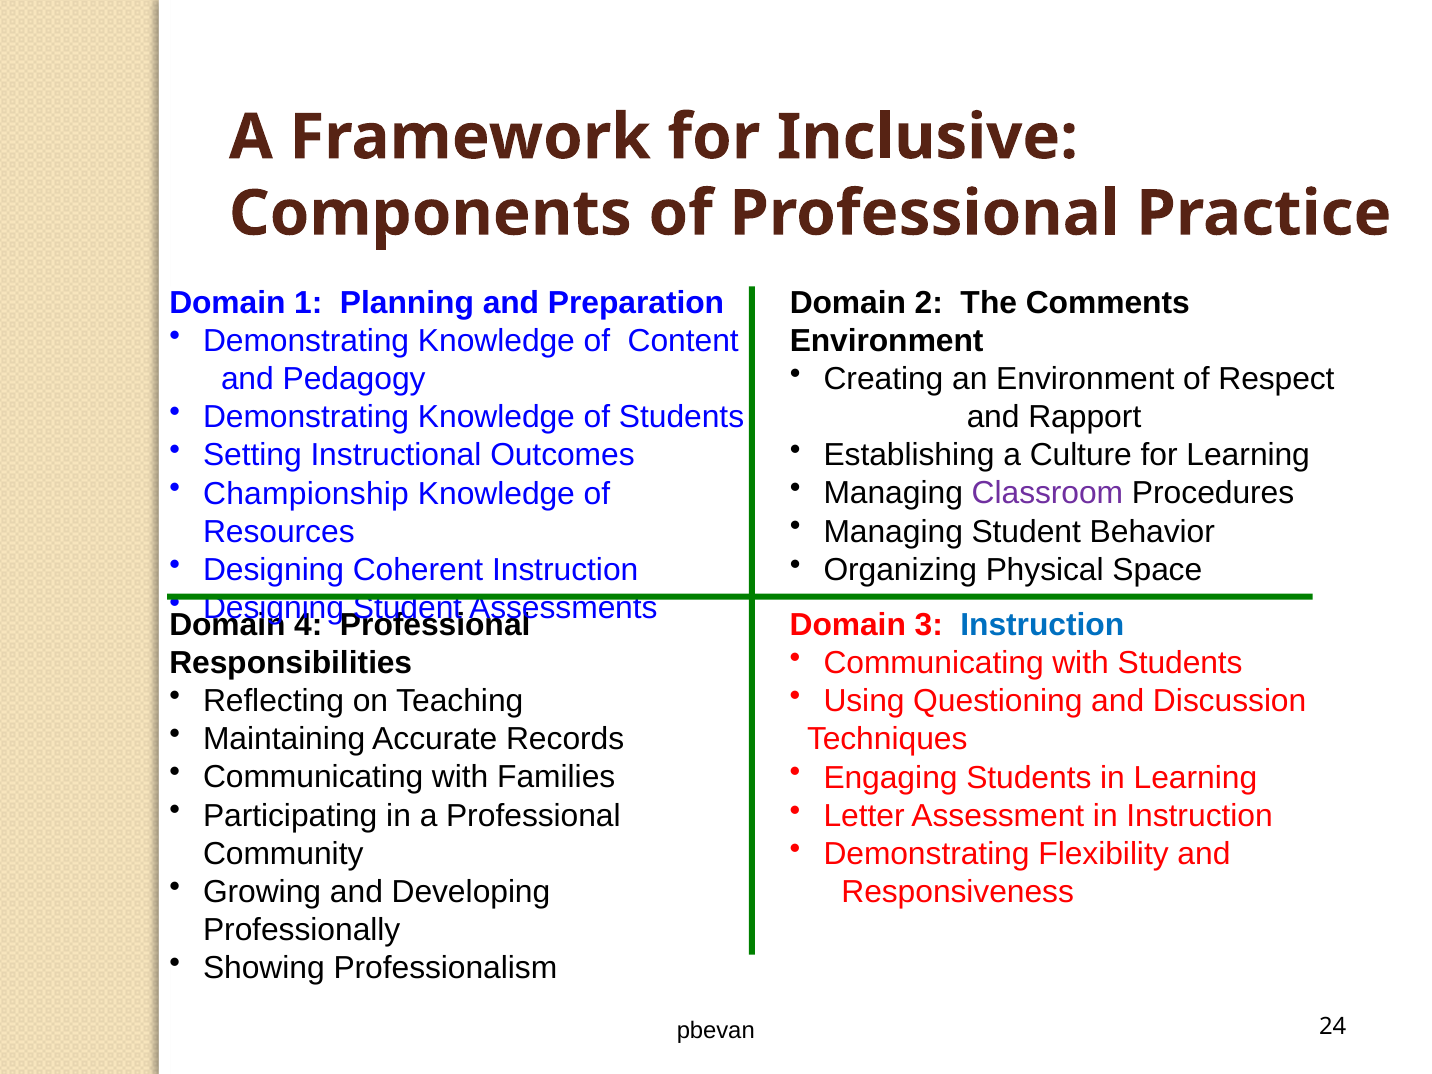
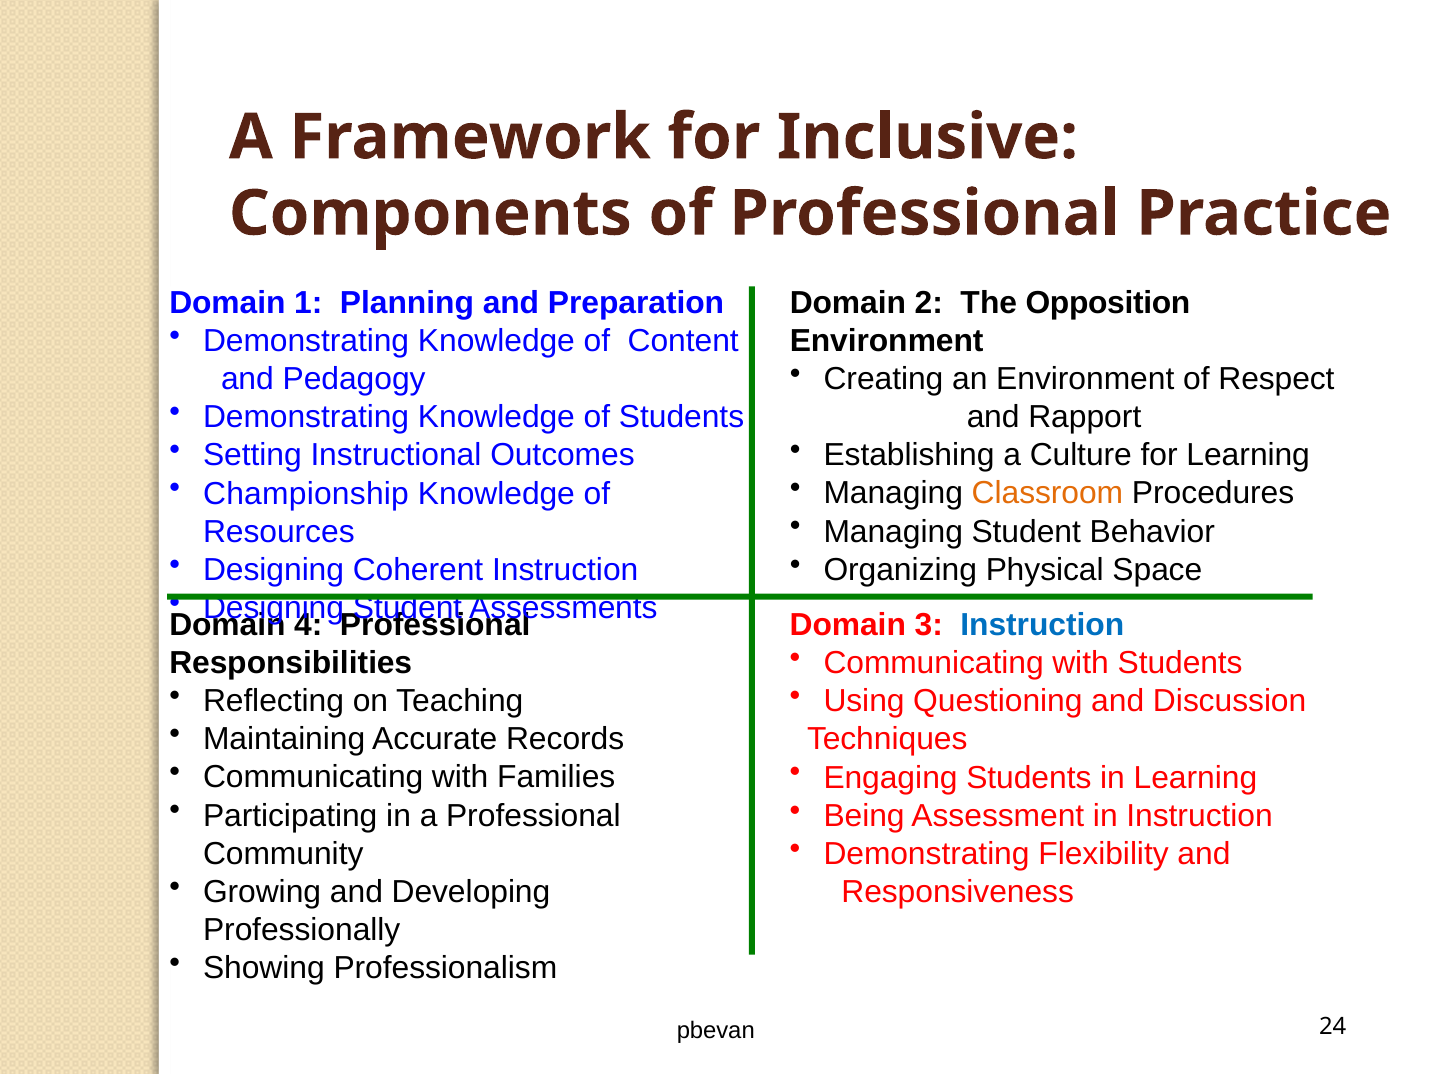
Comments: Comments -> Opposition (1108, 303)
Classroom colour: purple -> orange (1047, 493)
Letter: Letter -> Being (864, 816)
